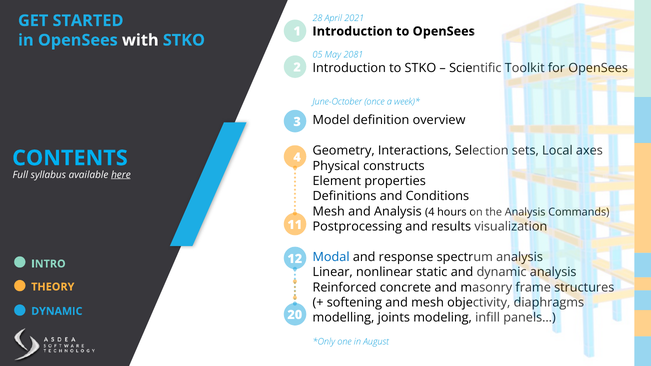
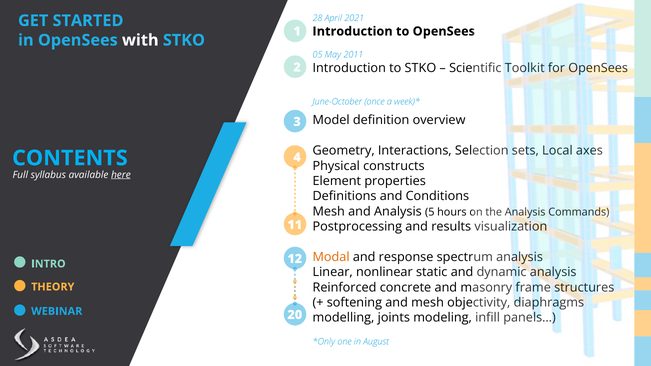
2081: 2081 -> 2011 (353, 55)
Analysis 4: 4 -> 5 (430, 212)
Modal colour: blue -> orange (331, 257)
DYNAMIC: DYNAMIC -> WEBINAR (57, 311)
